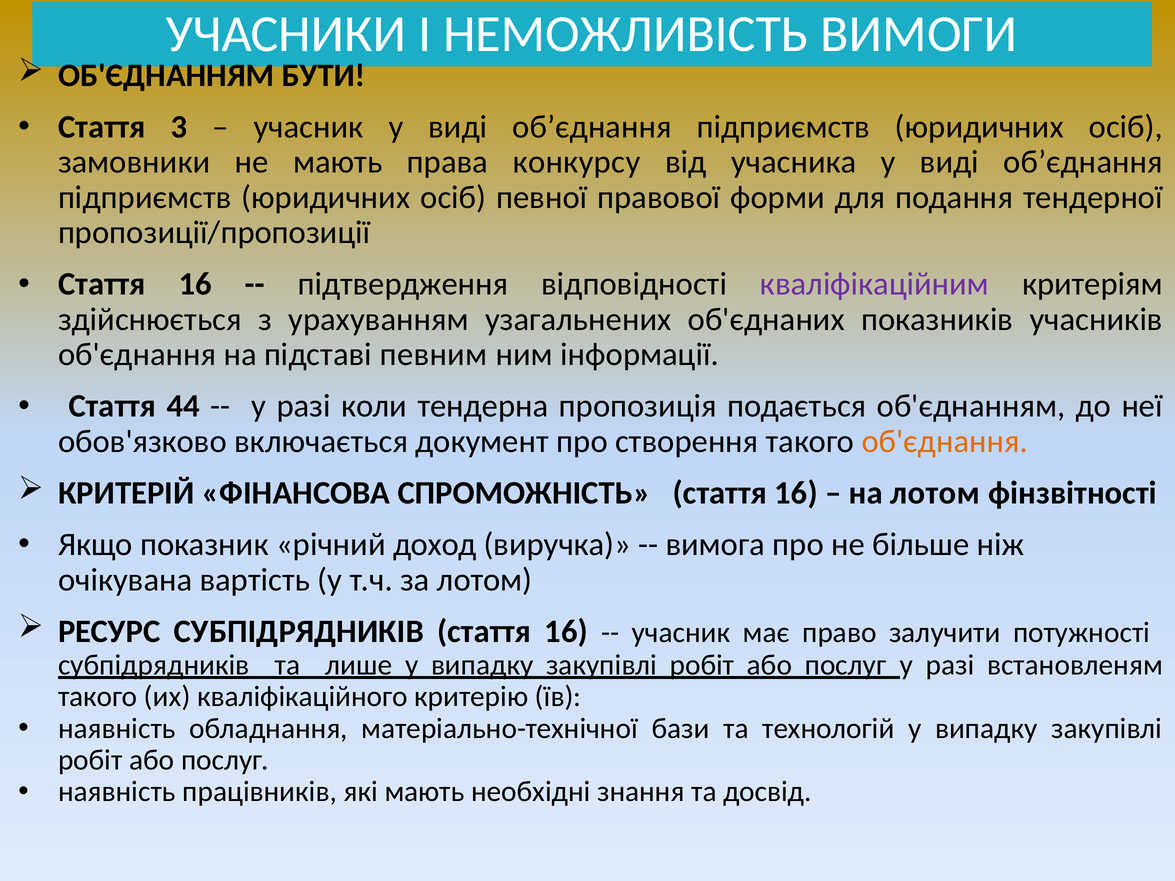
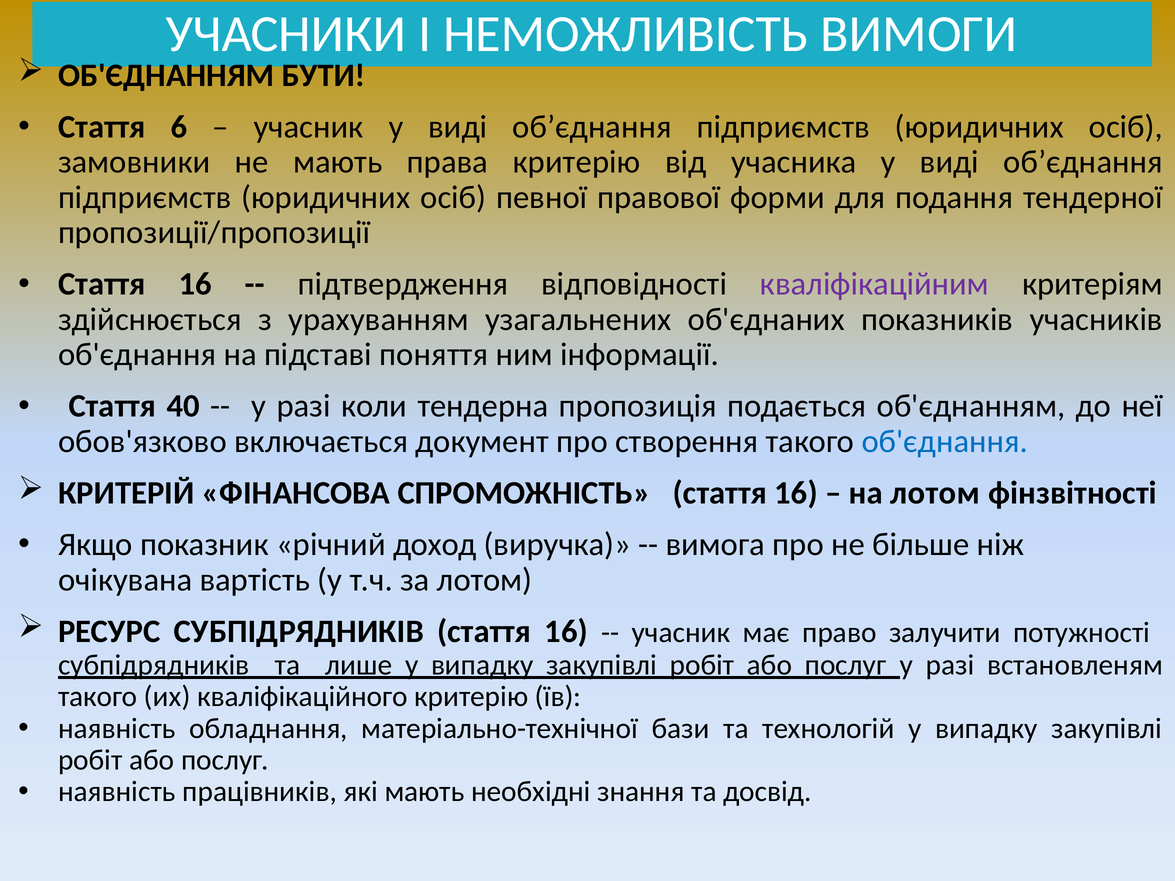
3: 3 -> 6 (179, 127)
права конкурсу: конкурсу -> критерію (577, 162)
певним: певним -> поняття (434, 355)
44: 44 -> 40 (183, 406)
об'єднання colour: orange -> blue (945, 442)
